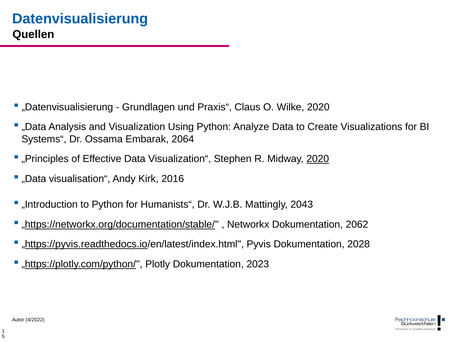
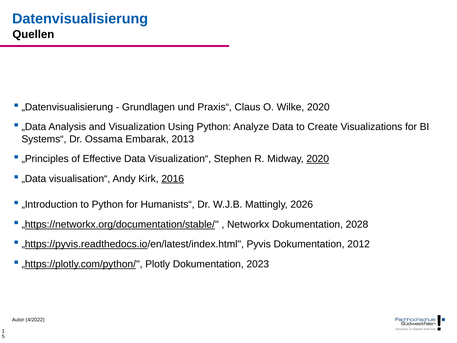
2064: 2064 -> 2013 (183, 139)
2016 underline: none -> present (173, 179)
2043: 2043 -> 2026 (302, 204)
2062: 2062 -> 2028 (357, 224)
2028: 2028 -> 2012 (359, 244)
